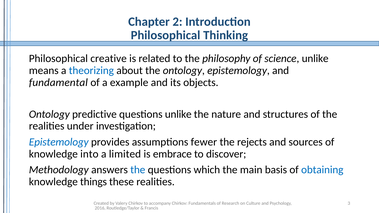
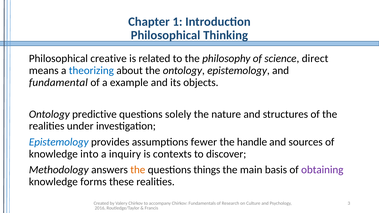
2: 2 -> 1 (177, 22)
science unlike: unlike -> direct (315, 59)
questions unlike: unlike -> solely (178, 114)
rejects: rejects -> handle (252, 142)
limited: limited -> inquiry (125, 154)
embrace: embrace -> contexts (172, 154)
the colour: blue -> orange (138, 170)
which: which -> things (207, 170)
obtaining colour: blue -> purple (322, 170)
things: things -> forms (93, 182)
